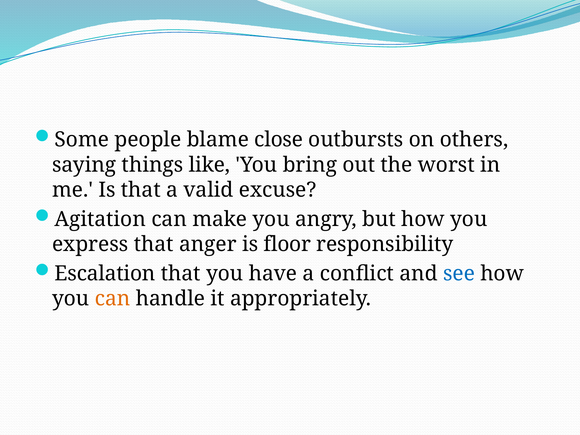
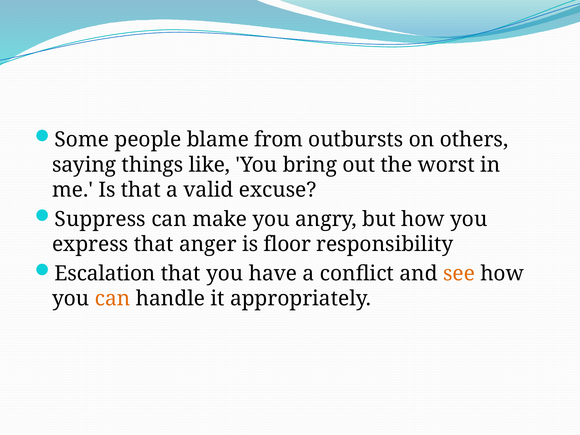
close: close -> from (279, 140)
Agitation: Agitation -> Suppress (100, 219)
see colour: blue -> orange (459, 274)
